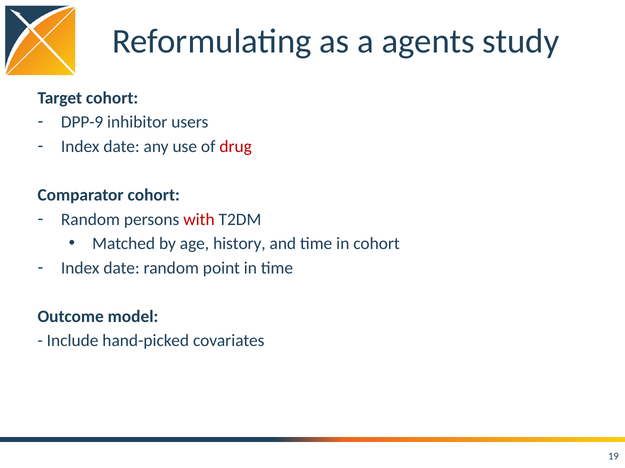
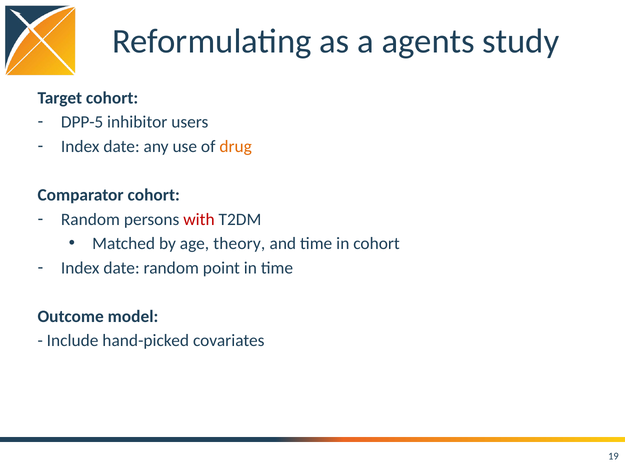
DPP-9: DPP-9 -> DPP-5 (82, 122)
drug colour: red -> orange (236, 147)
history: history -> theory (239, 244)
